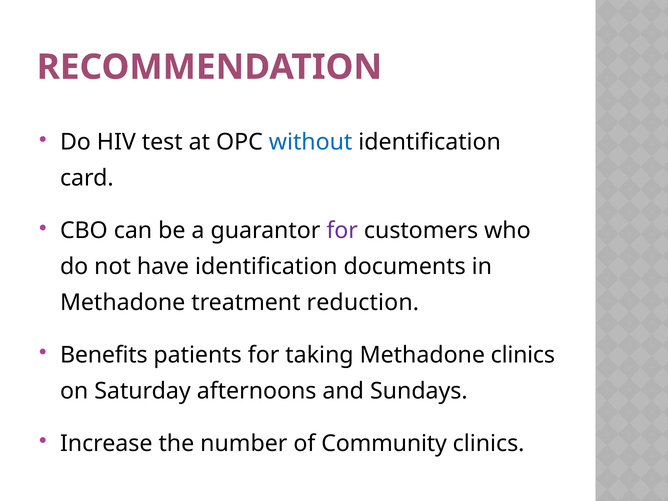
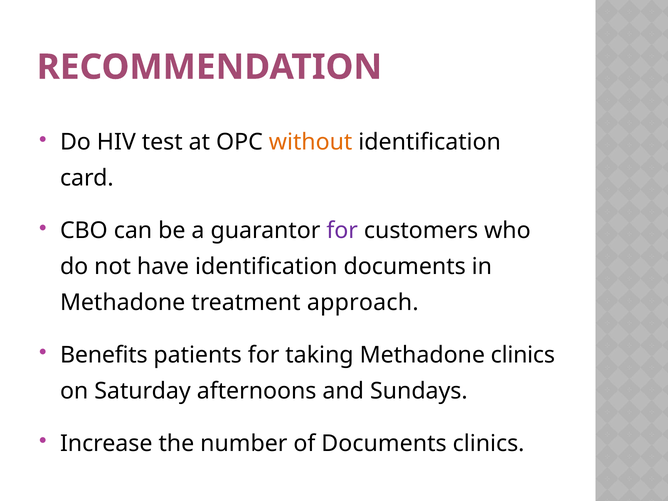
without colour: blue -> orange (311, 142)
reduction: reduction -> approach (363, 303)
of Community: Community -> Documents (384, 444)
